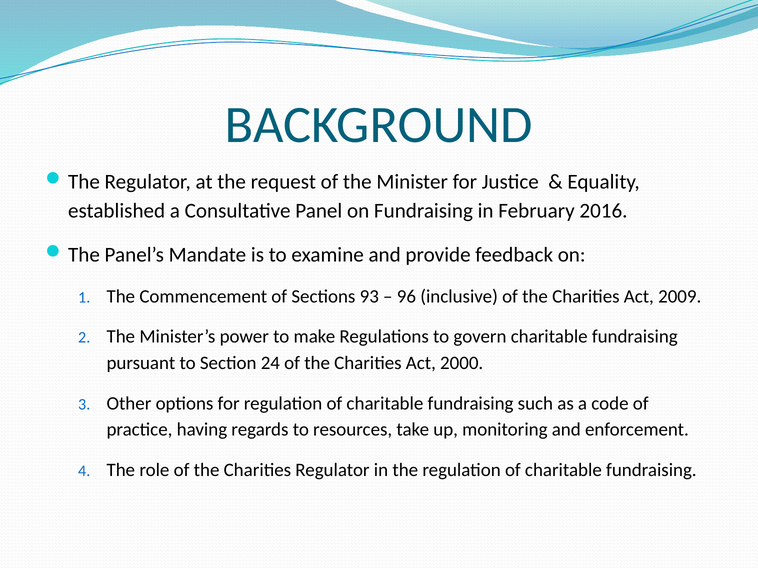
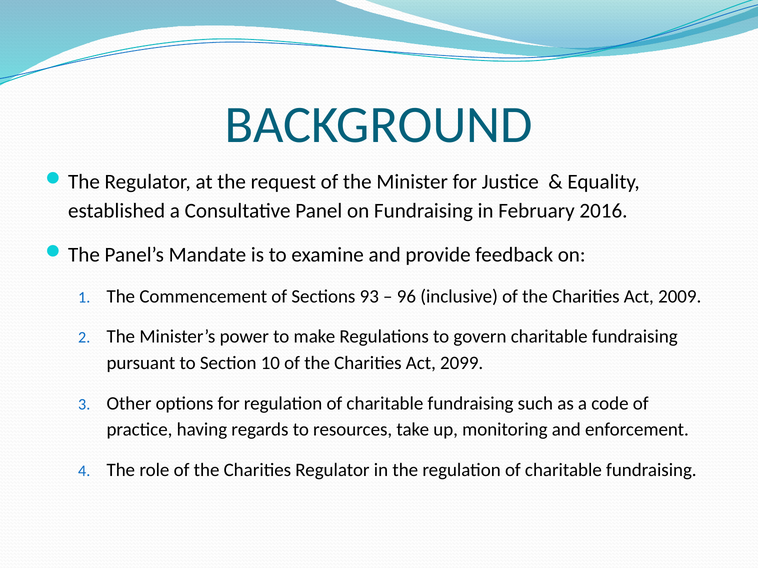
24: 24 -> 10 (270, 363)
2000: 2000 -> 2099 (462, 363)
